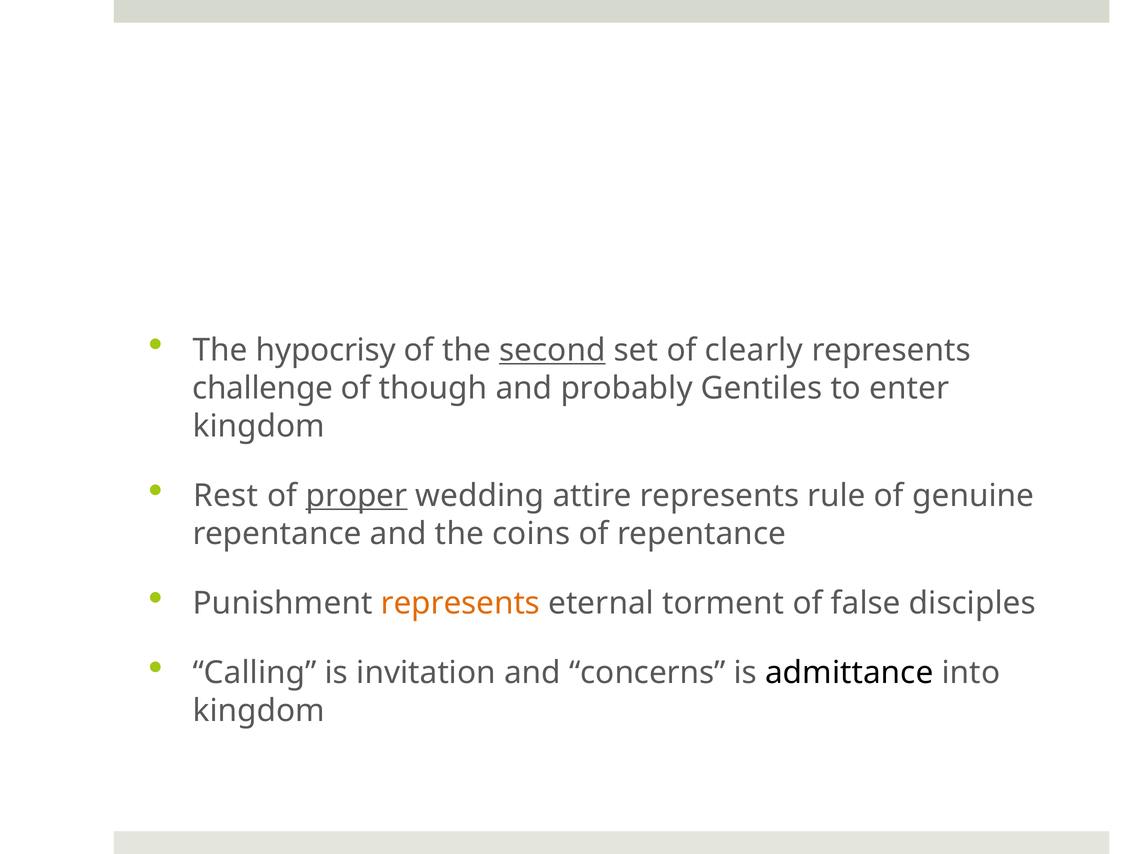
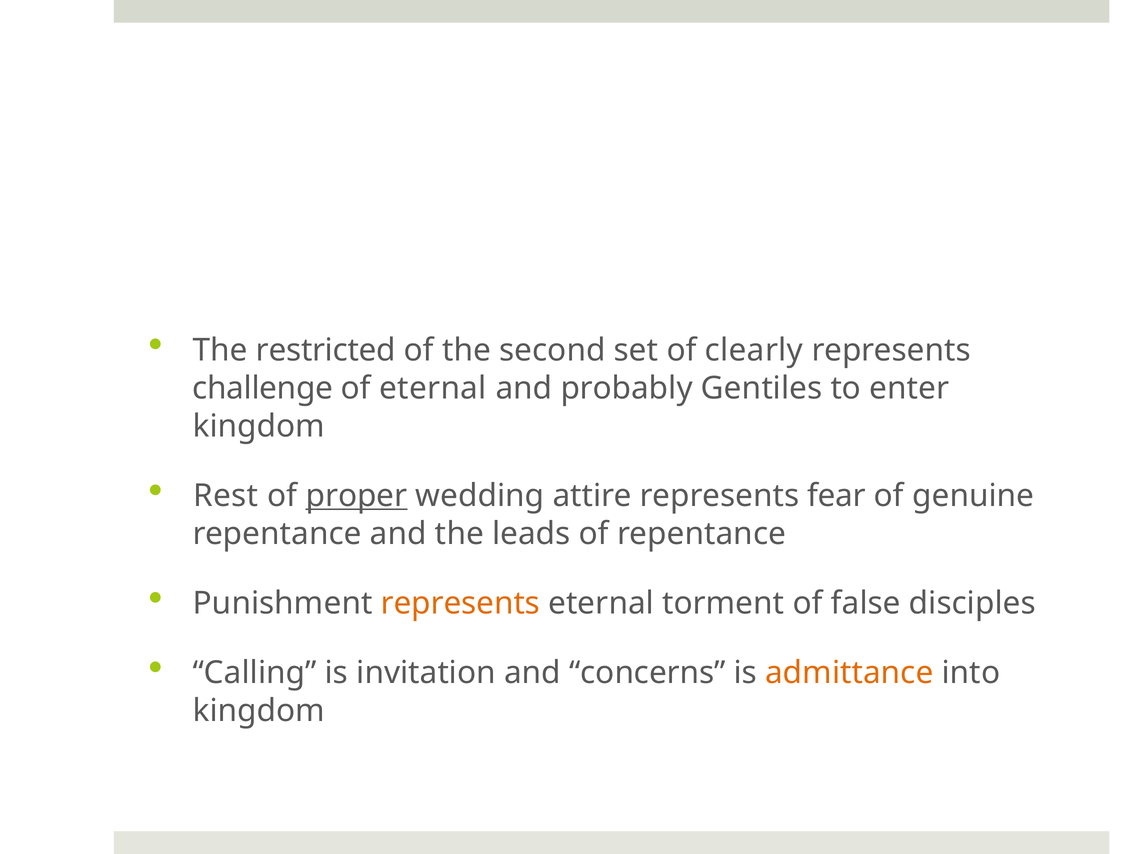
hypocrisy: hypocrisy -> restricted (326, 350)
second underline: present -> none (552, 350)
of though: though -> eternal (433, 388)
rule: rule -> fear (837, 495)
coins: coins -> leads (531, 533)
admittance colour: black -> orange (849, 672)
